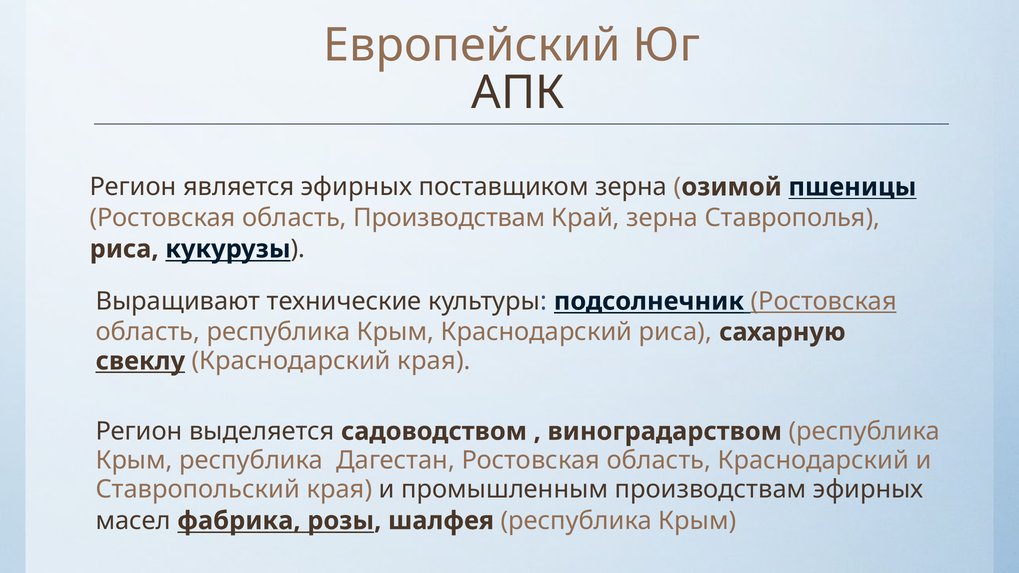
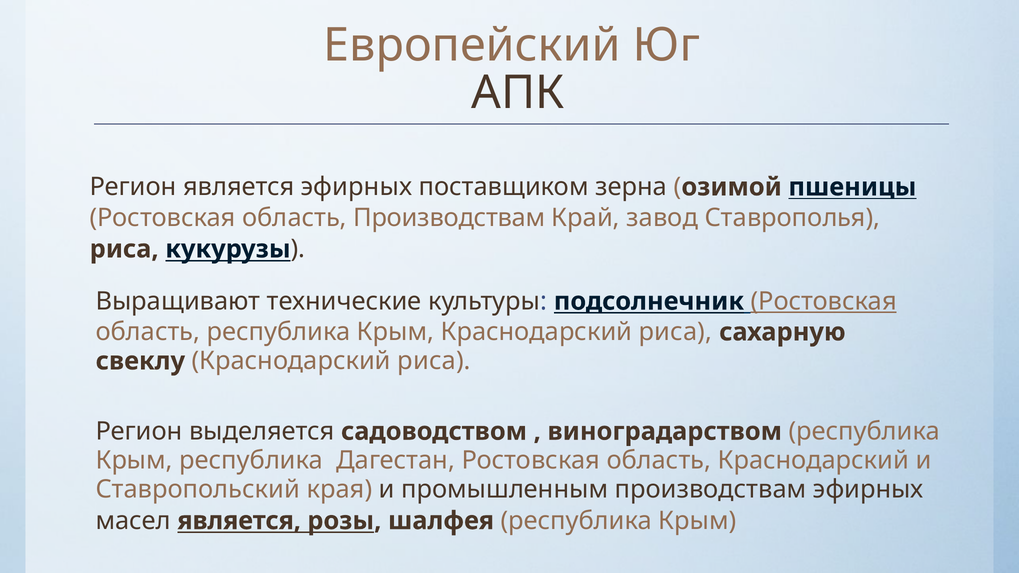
Край зерна: зерна -> завод (662, 218)
свеклу underline: present -> none (140, 361)
края: края -> риса (434, 361)
масел фабрика: фабрика -> является (239, 521)
